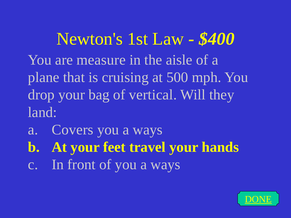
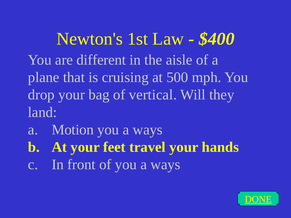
measure: measure -> different (101, 60)
Covers: Covers -> Motion (73, 130)
